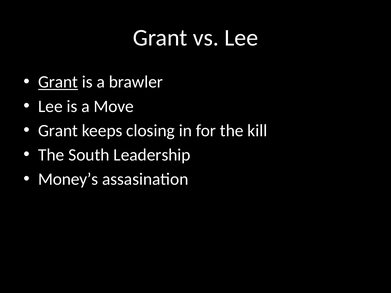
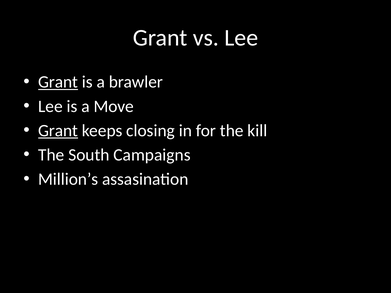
Grant underline: none -> present (58, 131)
Leadership: Leadership -> Campaigns (152, 155)
Money’s: Money’s -> Million’s (68, 179)
